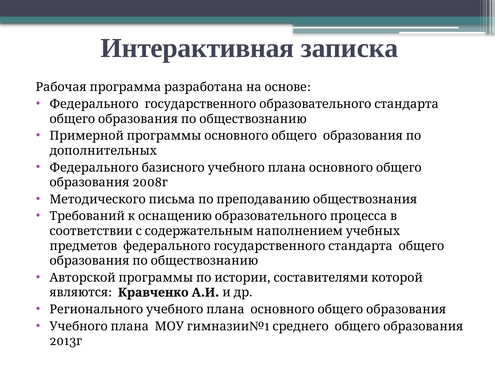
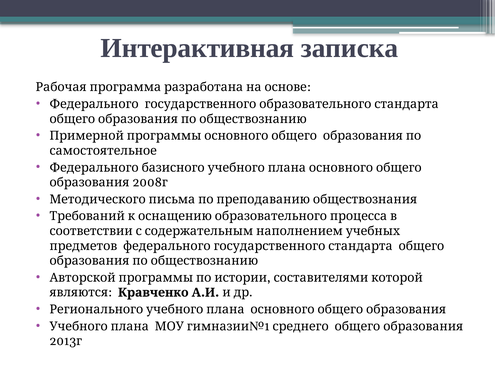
дополнительных: дополнительных -> самостоятельное (103, 151)
